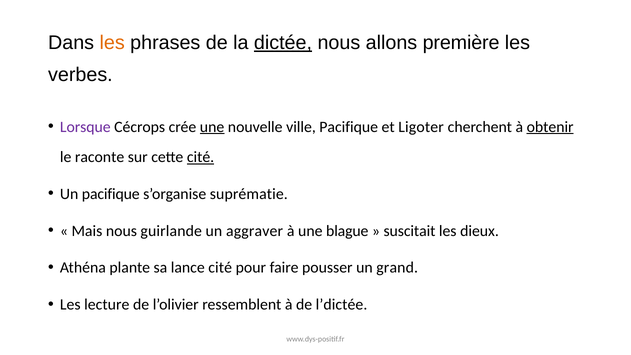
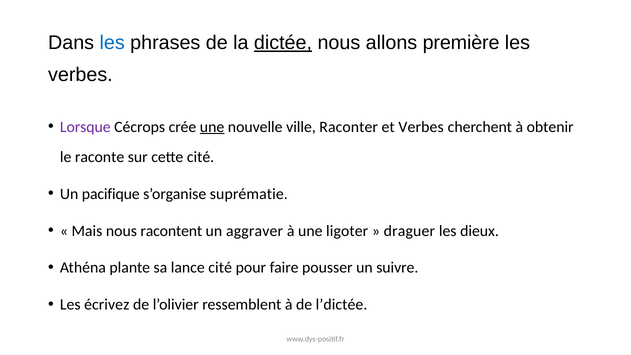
les colour: orange -> blue (112, 43)
ville Pacifique: Pacifique -> Raconter (349, 127)
et Ligoter: Ligoter -> Verbes (421, 127)
obtenir underline: present -> none (550, 127)
cité underline: present -> none (201, 157)
guirlande: guirlande -> racontent (171, 231)
blague: blague -> ligoter (347, 231)
suscitait: suscitait -> draguer (409, 231)
grand: grand -> suivre (397, 268)
lecture: lecture -> écrivez (107, 305)
